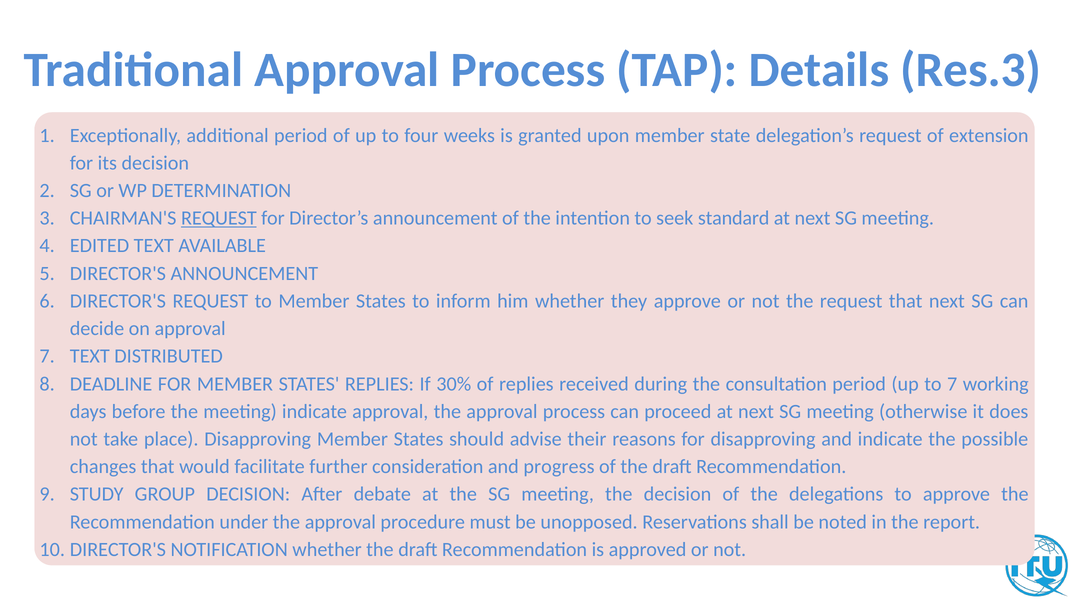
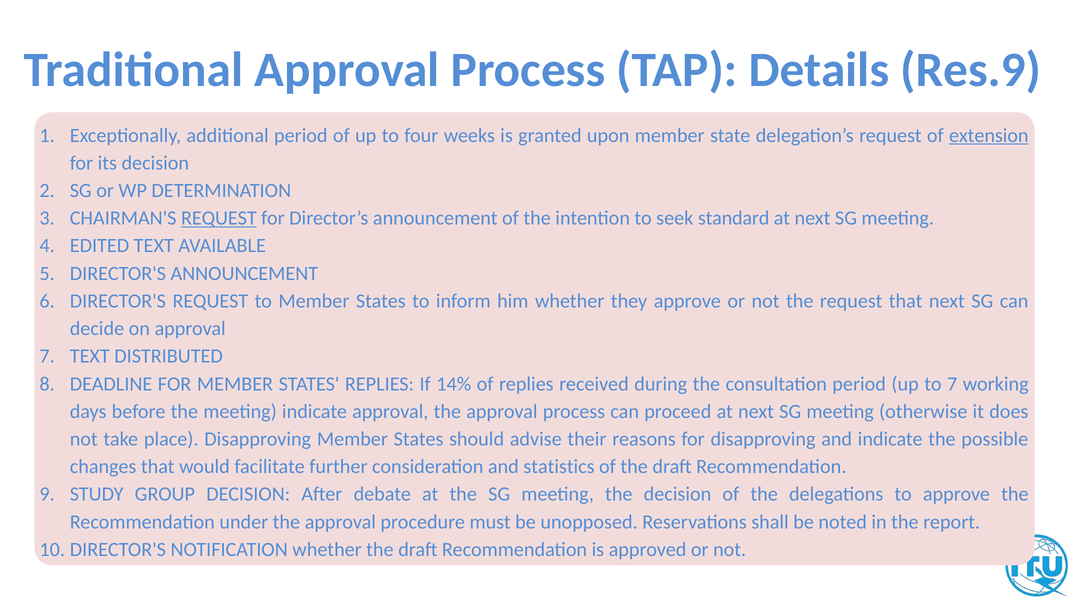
Res.3: Res.3 -> Res.9 (971, 70)
extension underline: none -> present (989, 135)
30%: 30% -> 14% (454, 384)
progress: progress -> statistics (559, 467)
